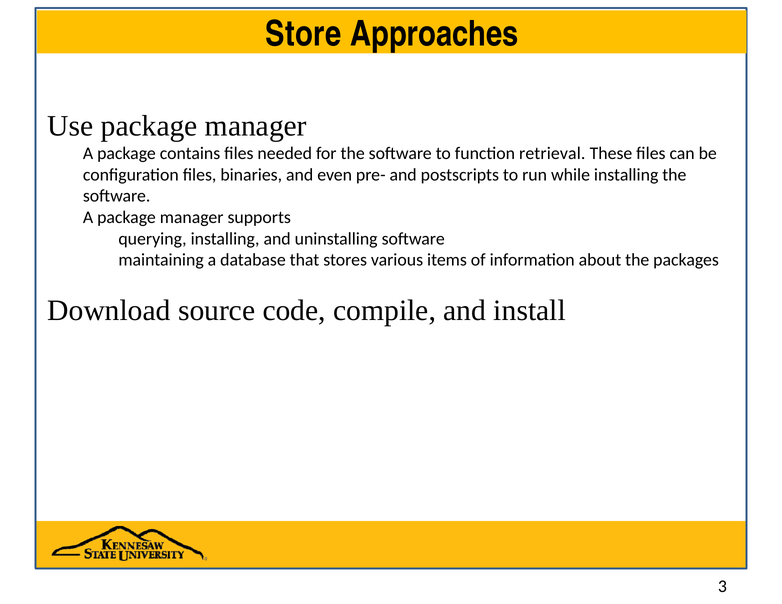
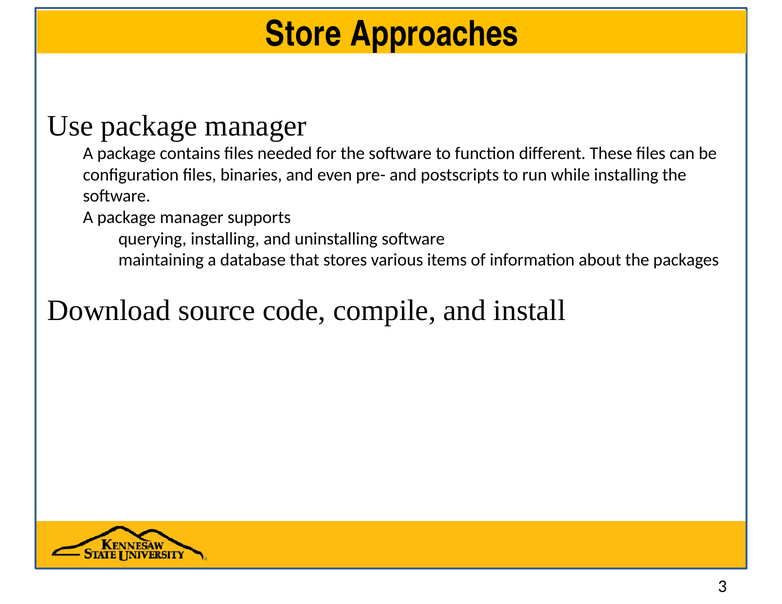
retrieval: retrieval -> different (552, 154)
